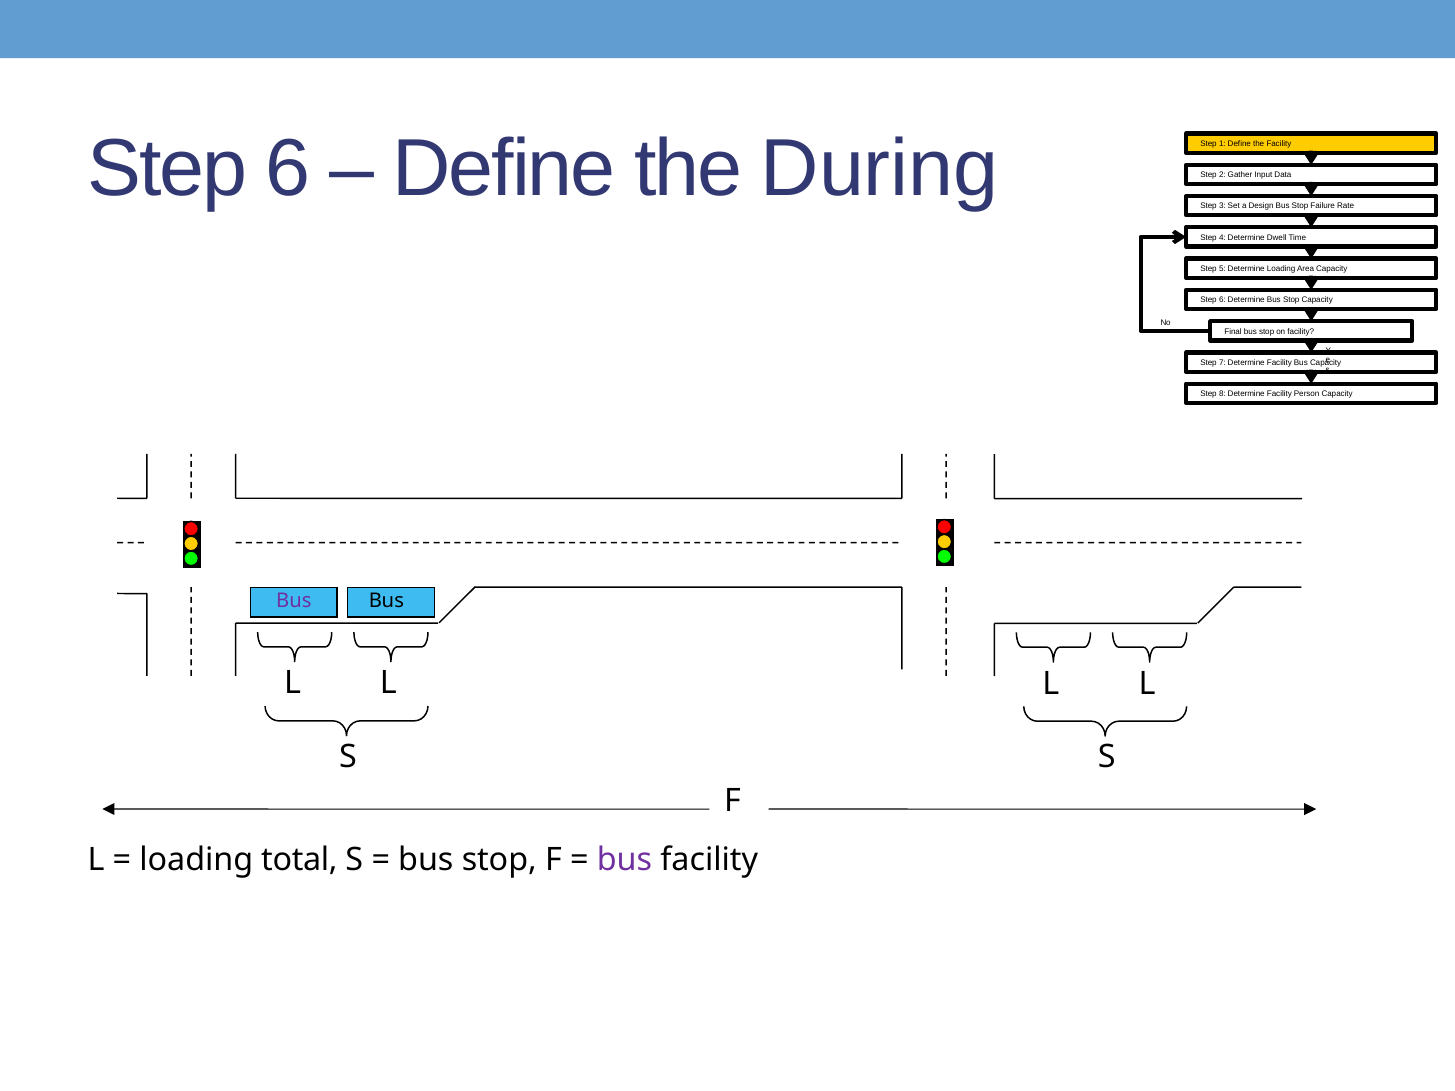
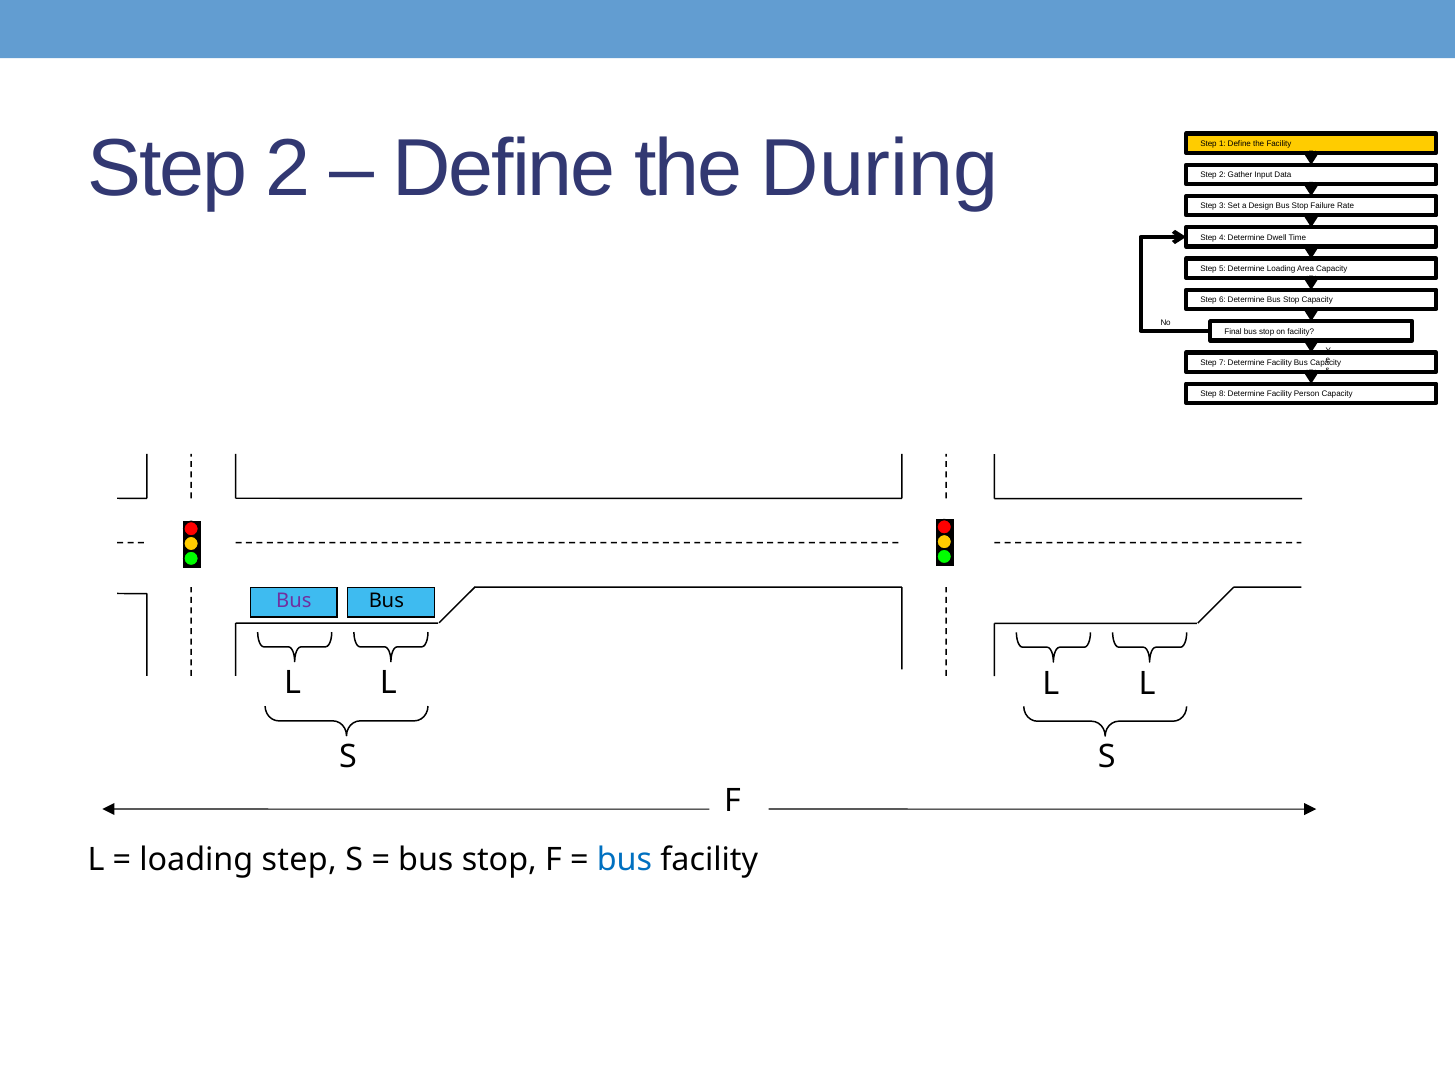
6: 6 -> 2 (288, 169)
loading total: total -> step (299, 860)
bus colour: purple -> blue (624, 860)
